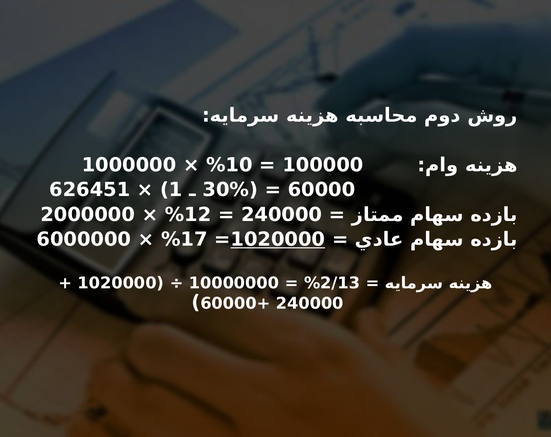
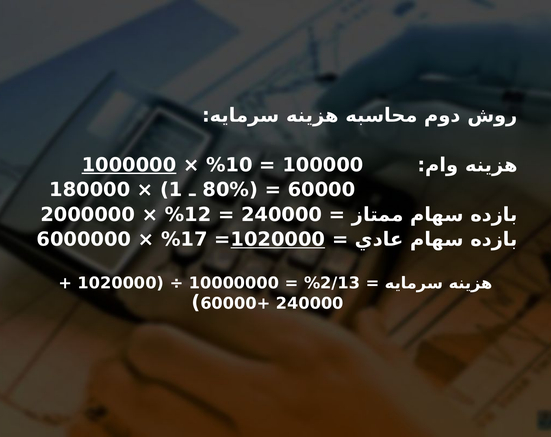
1000000 underline: none -> present (129, 165)
626451: 626451 -> 180000 (90, 190)
30%: 30% -> 80% (226, 190)
